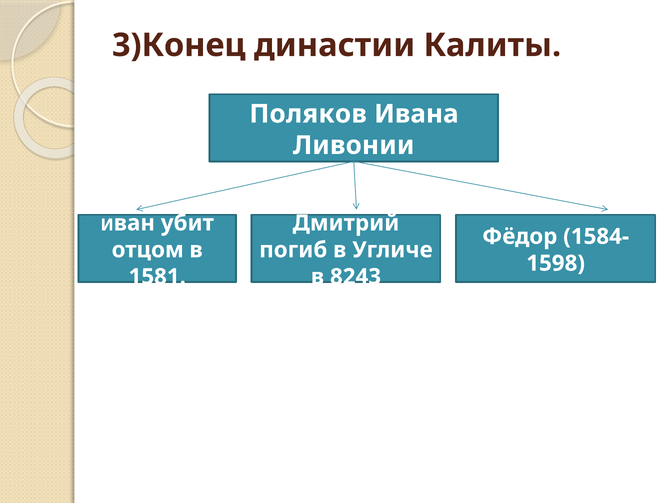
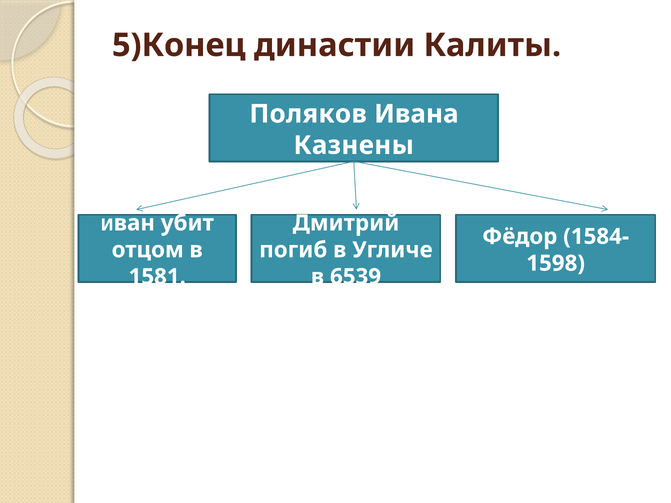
3)Конец: 3)Конец -> 5)Конец (179, 45)
Ливонии: Ливонии -> Казнены (354, 145)
8243: 8243 -> 6539 (356, 277)
